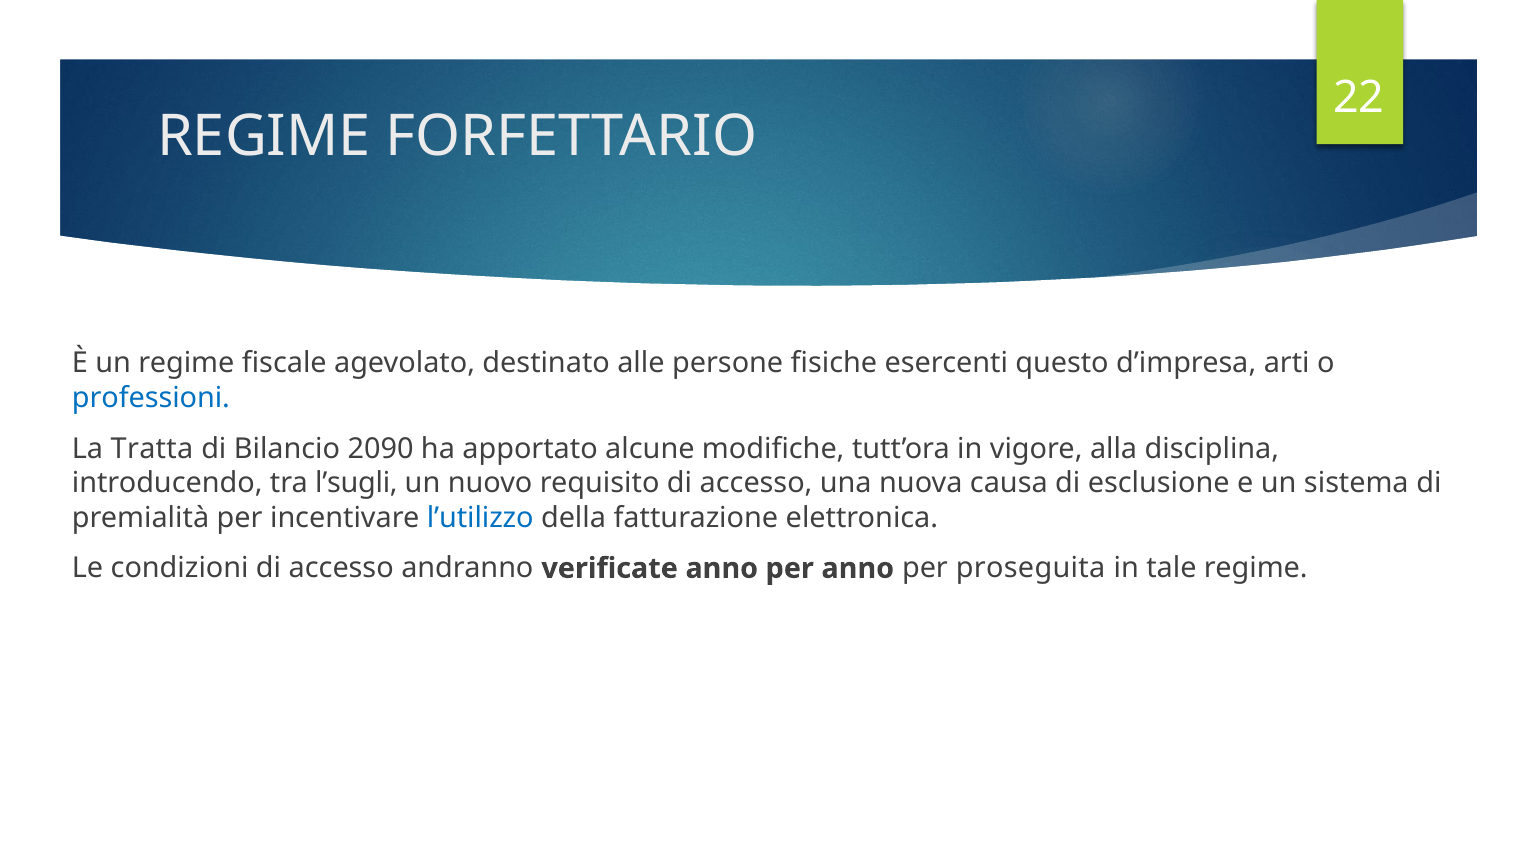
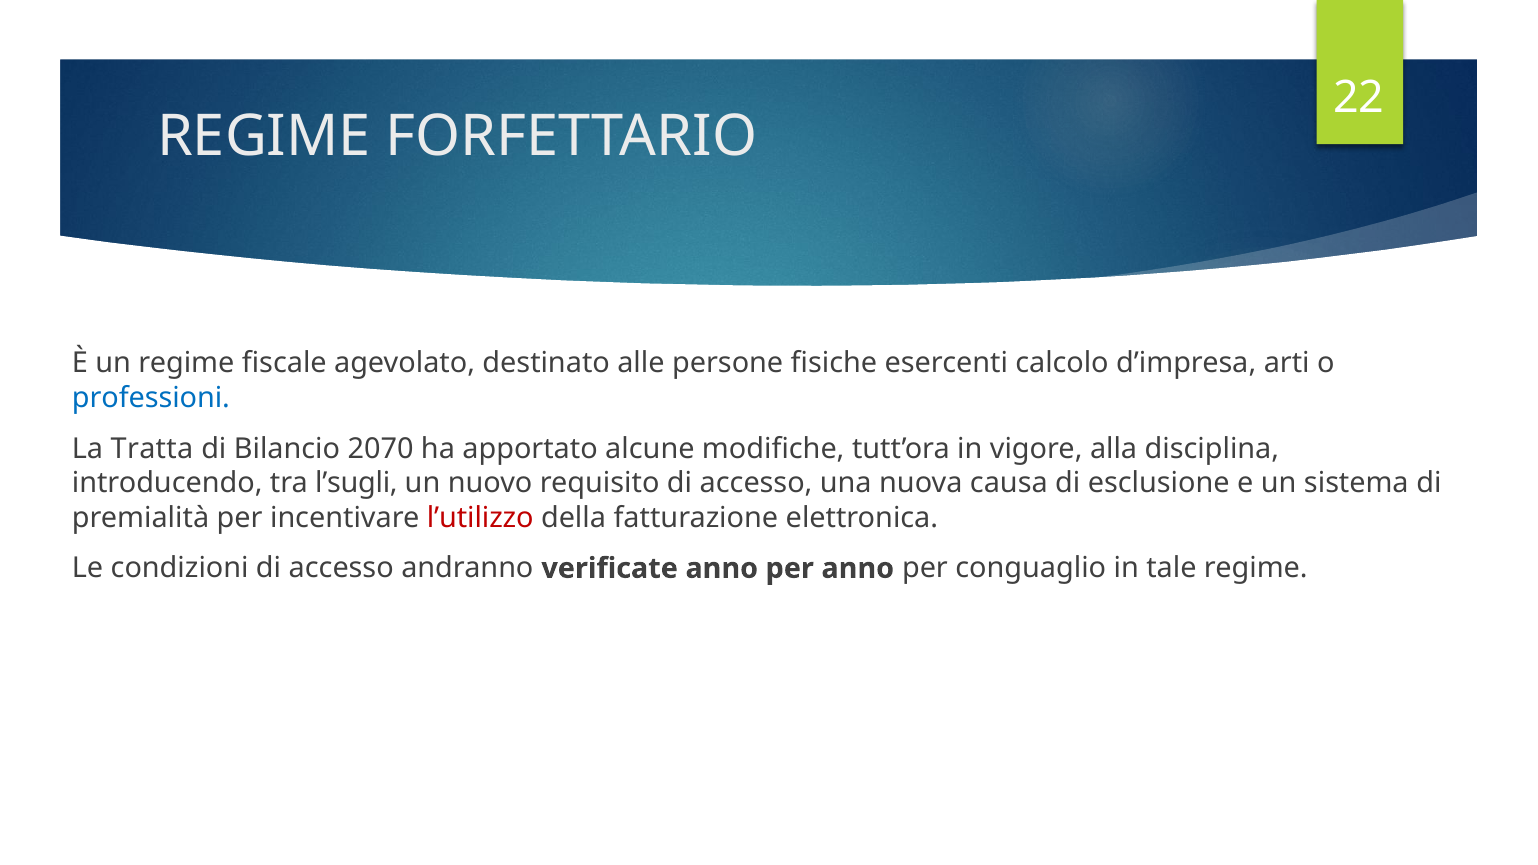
questo: questo -> calcolo (1062, 363)
2090: 2090 -> 2070 (381, 449)
l’utilizzo colour: blue -> red (480, 518)
proseguita: proseguita -> conguaglio (1031, 568)
